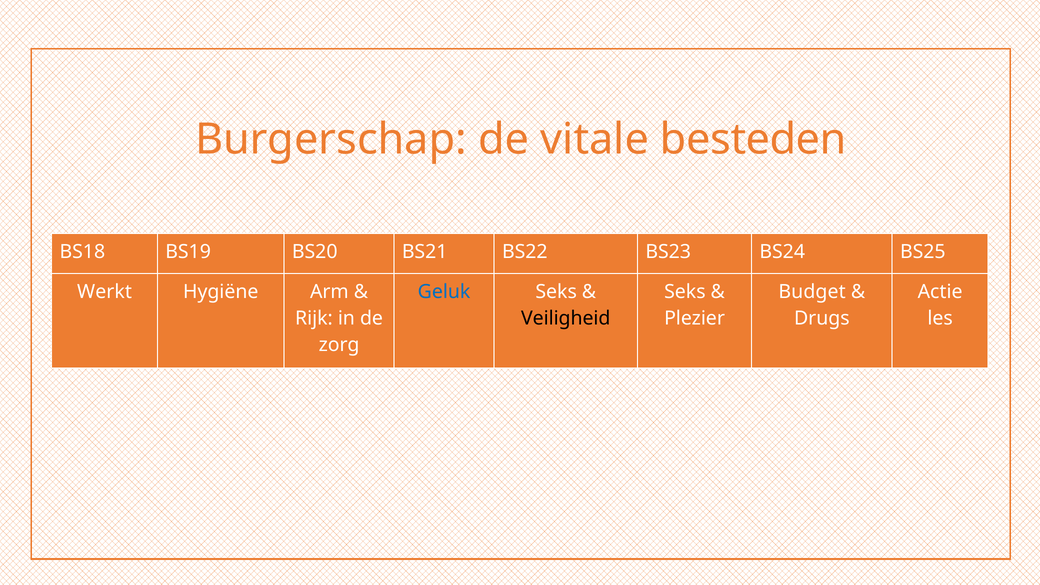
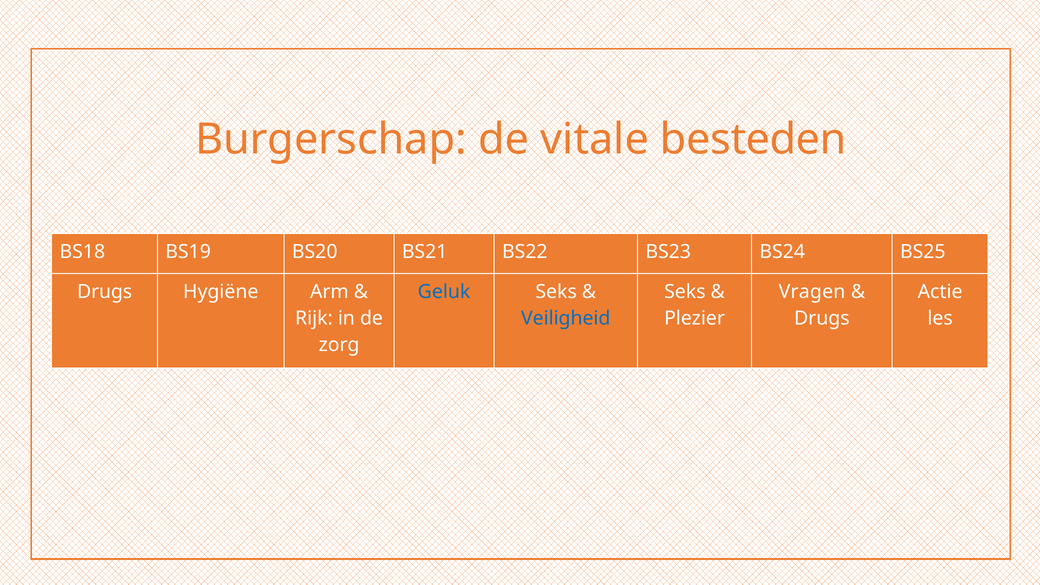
Werkt: Werkt -> Drugs (105, 292)
Budget: Budget -> Vragen (812, 292)
Veiligheid colour: black -> blue (566, 318)
